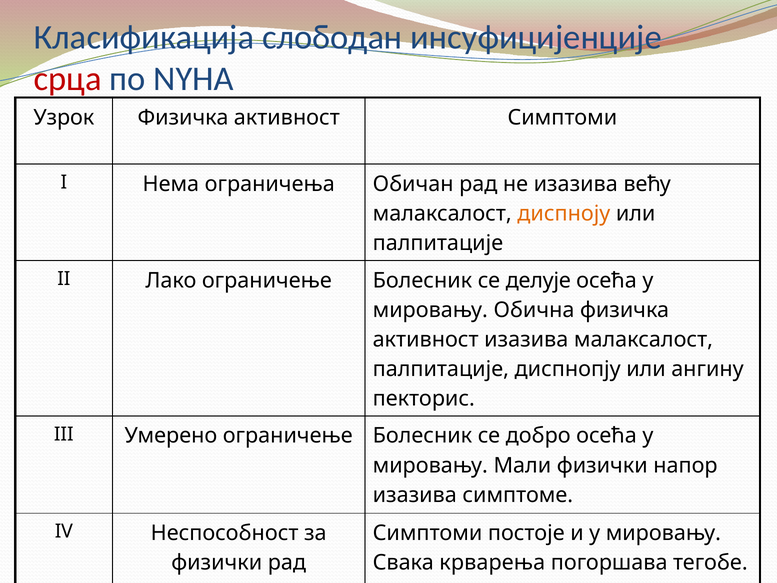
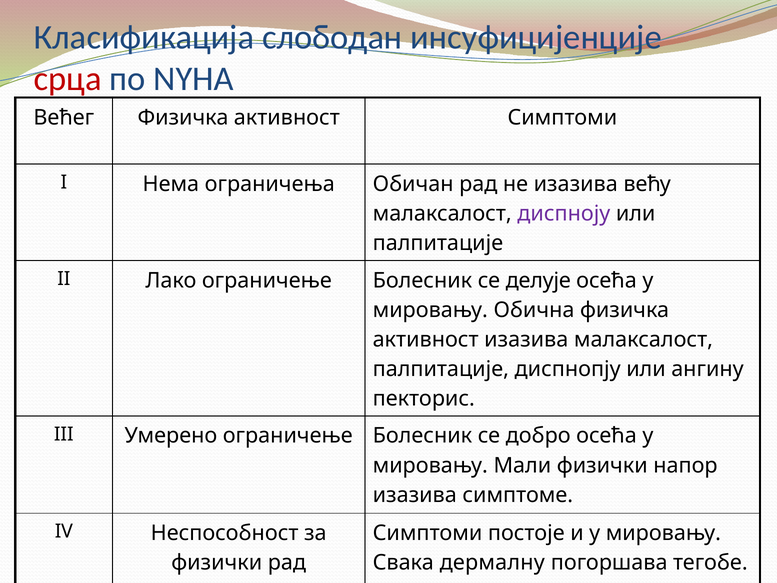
Узрок: Узрок -> Већег (64, 117)
диспноју colour: orange -> purple (564, 213)
крварења: крварења -> дермалну (492, 563)
